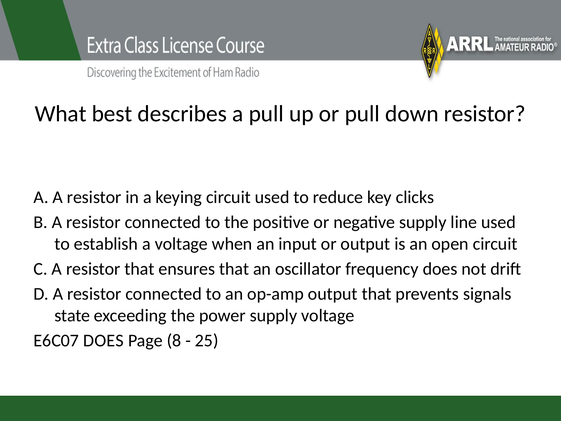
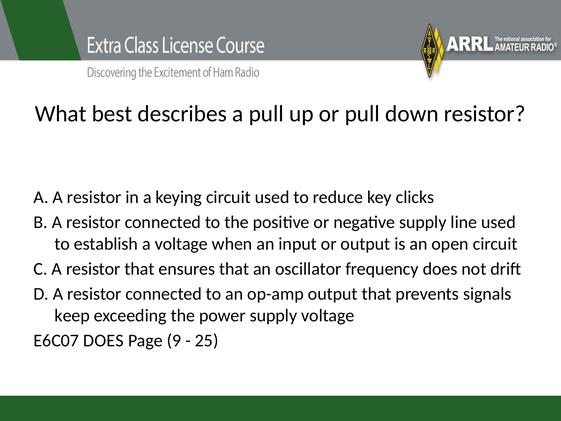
state: state -> keep (72, 315)
8: 8 -> 9 (174, 340)
